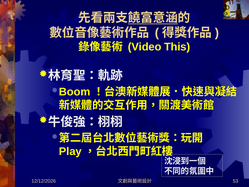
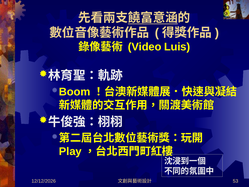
This: This -> Luis (177, 47)
